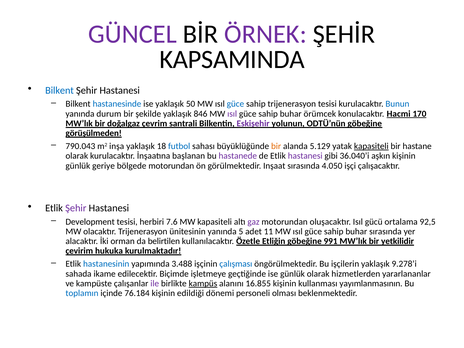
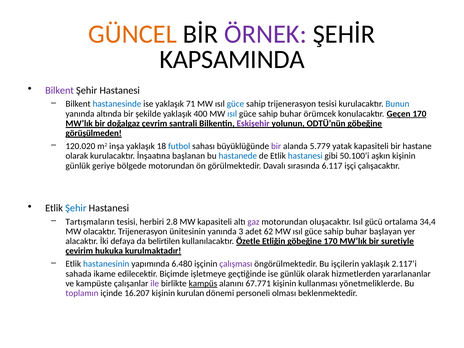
GÜNCEL colour: purple -> orange (133, 34)
Bilkent colour: blue -> purple (60, 90)
50: 50 -> 71 (191, 104)
durum: durum -> altında (109, 114)
846: 846 -> 400 (201, 114)
ısıl colour: purple -> blue (232, 114)
Hacmi: Hacmi -> Geçen (399, 114)
790.043: 790.043 -> 120.020 (80, 146)
bir colour: orange -> purple (276, 146)
5.129: 5.129 -> 5.779 (320, 146)
kapasiteli underline: present -> none (371, 146)
hastanede colour: purple -> blue (238, 156)
hastanesi colour: purple -> blue (305, 156)
36.040’i: 36.040’i -> 50.100’i (355, 156)
Inşaat: Inşaat -> Davalı (274, 166)
4.050: 4.050 -> 6.117 (332, 166)
Şehir colour: purple -> blue (76, 208)
Development: Development -> Tartışmaların (90, 222)
7.6: 7.6 -> 2.8 (172, 222)
92,5: 92,5 -> 34,4 (428, 222)
5: 5 -> 3 (241, 231)
11: 11 -> 62 (268, 231)
buhar sırasında: sırasında -> başlayan (385, 231)
orman: orman -> defaya (123, 241)
göbeğine 991: 991 -> 170 (331, 241)
yetkilidir: yetkilidir -> suretiyle (398, 241)
3.488: 3.488 -> 6.480 (182, 264)
çalışması colour: blue -> purple (236, 264)
9.278’i: 9.278’i -> 2.117’i (404, 264)
16.855: 16.855 -> 67.771 (258, 284)
yayımlanmasının: yayımlanmasının -> yönetmeliklerde (371, 284)
toplamın colour: blue -> purple (82, 293)
76.184: 76.184 -> 16.207 (137, 293)
edildiği: edildiği -> kurulan (191, 293)
